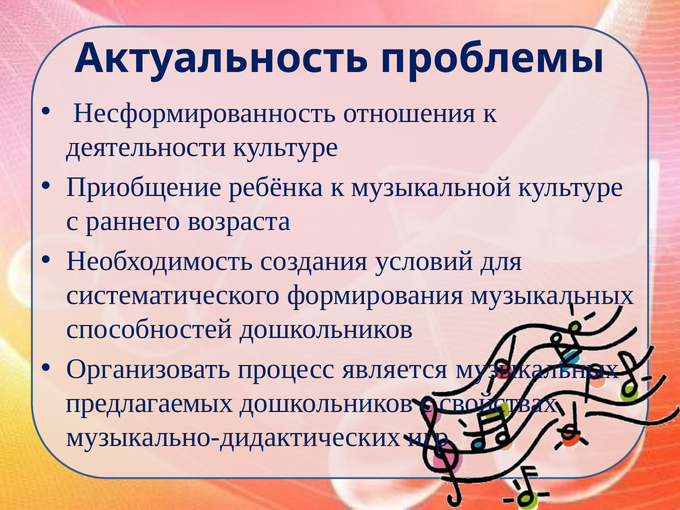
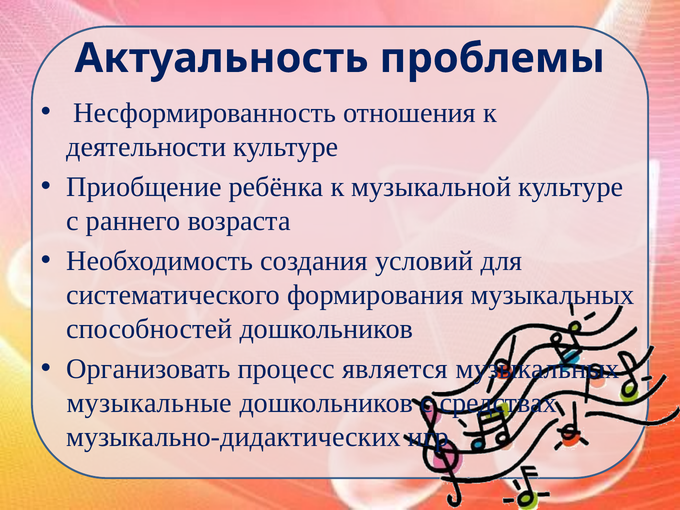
предлагаемых: предлагаемых -> музыкальные (149, 403)
свойствах: свойствах -> средствах (498, 403)
